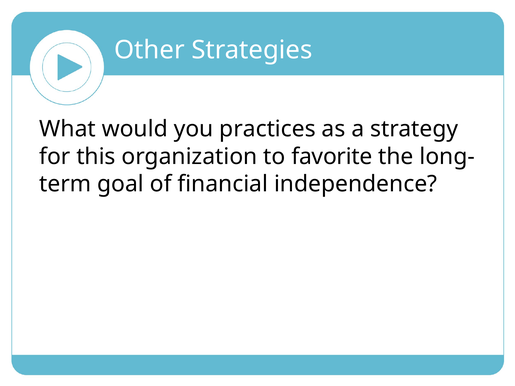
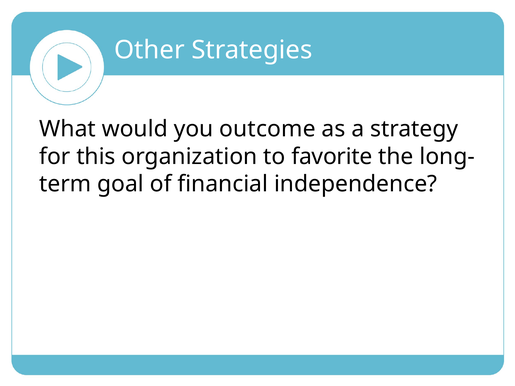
practices: practices -> outcome (267, 129)
